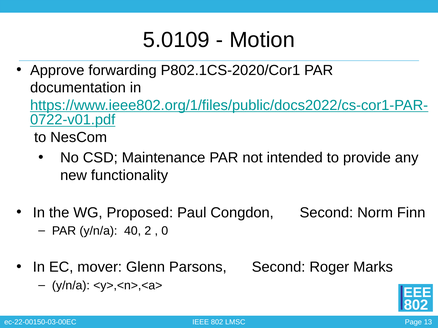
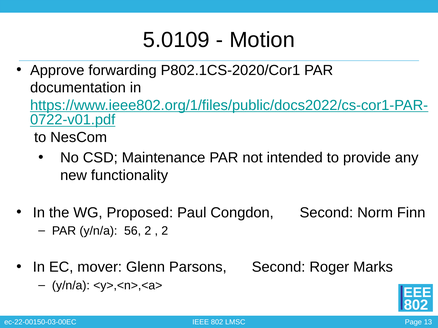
40: 40 -> 56 (133, 231)
0: 0 -> 2 (165, 231)
